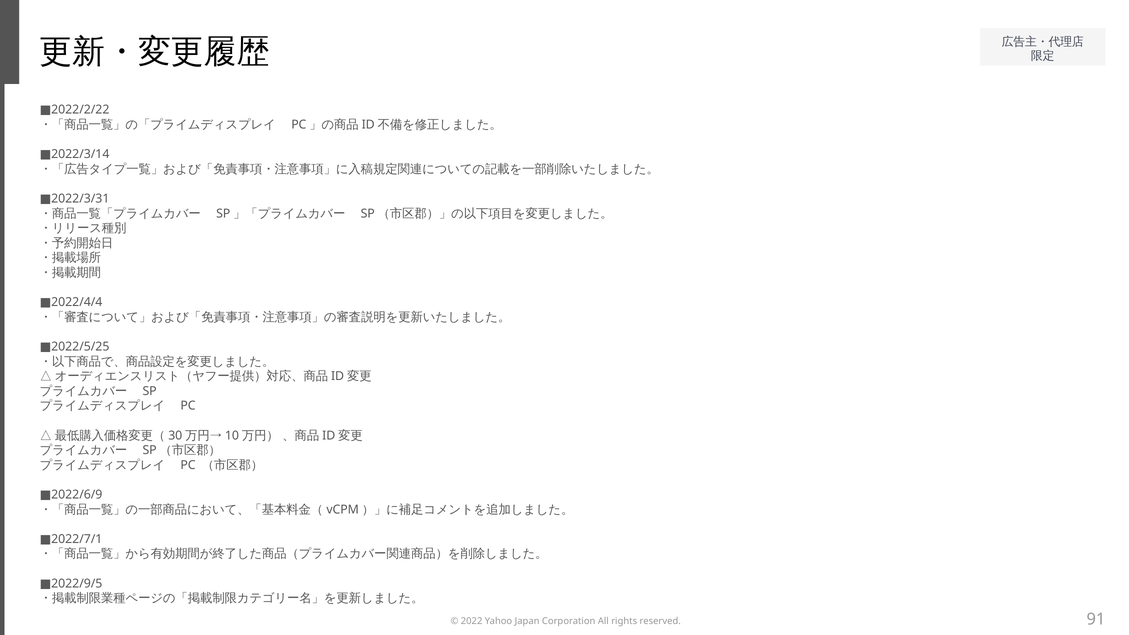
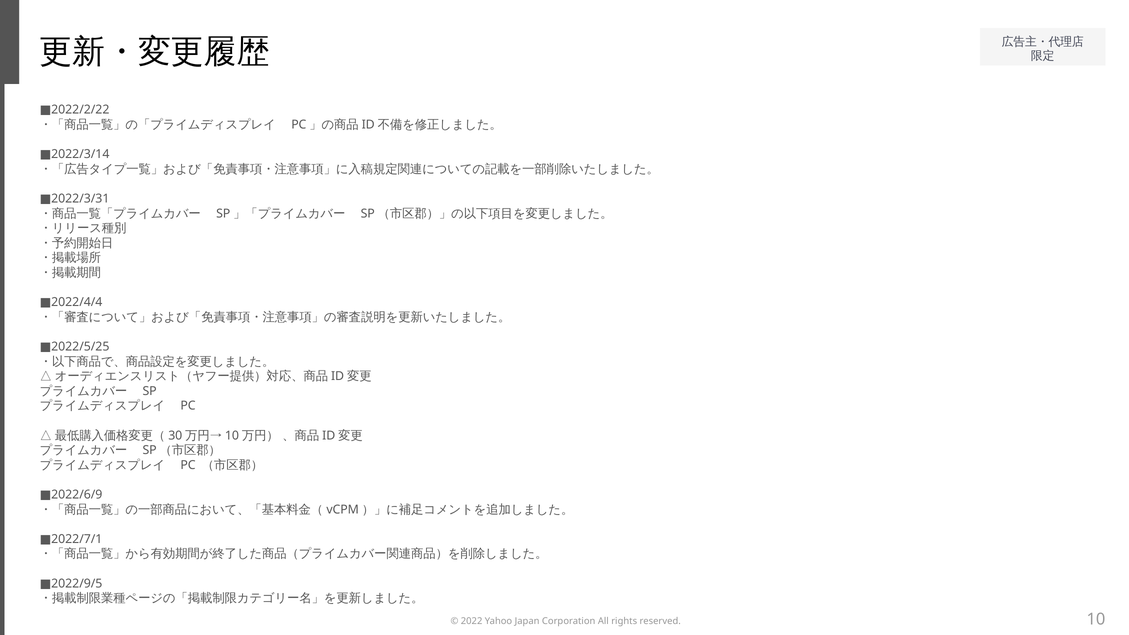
91: 91 -> 10 (1096, 619)
